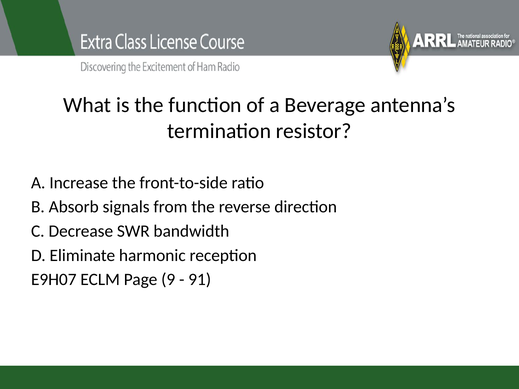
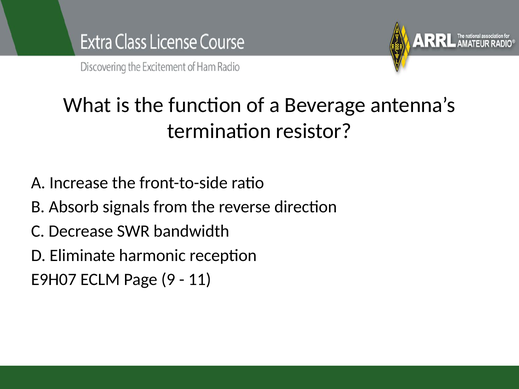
91: 91 -> 11 (200, 280)
